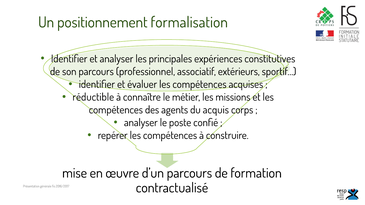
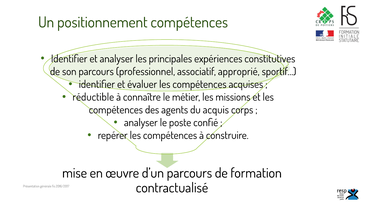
positionnement formalisation: formalisation -> compétences (189, 22)
extérieurs: extérieurs -> approprié (239, 72)
